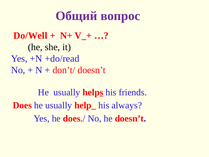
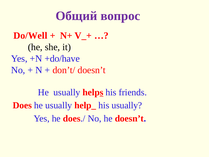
+do/read: +do/read -> +do/have (62, 58)
his always: always -> usually (127, 105)
